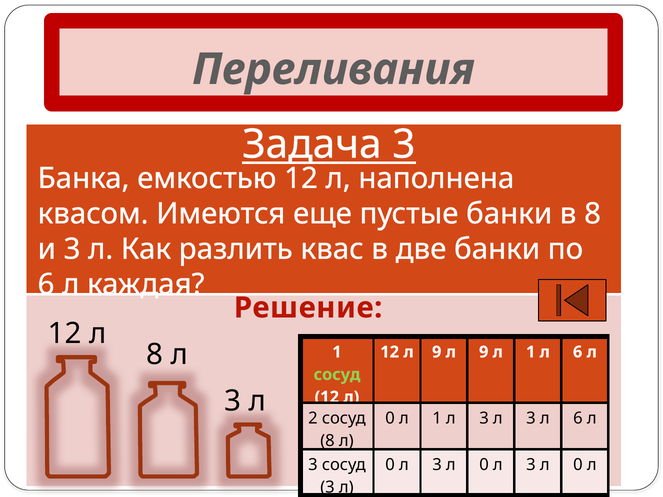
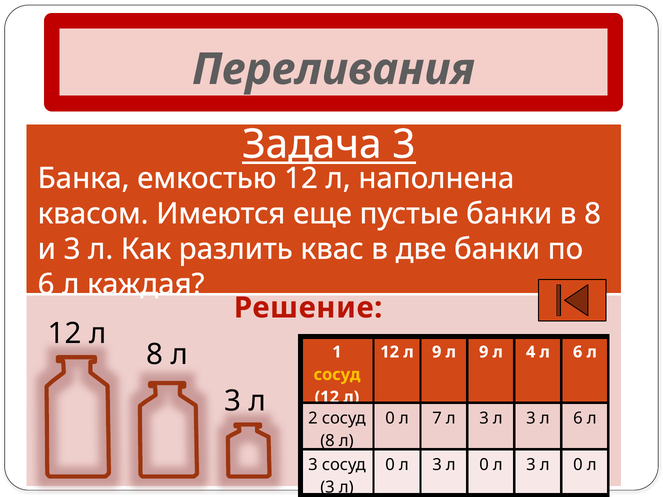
9 л 1: 1 -> 4 (531, 352)
сосуд colour: light green -> yellow (337, 375)
0 л 1: 1 -> 7 (437, 419)
